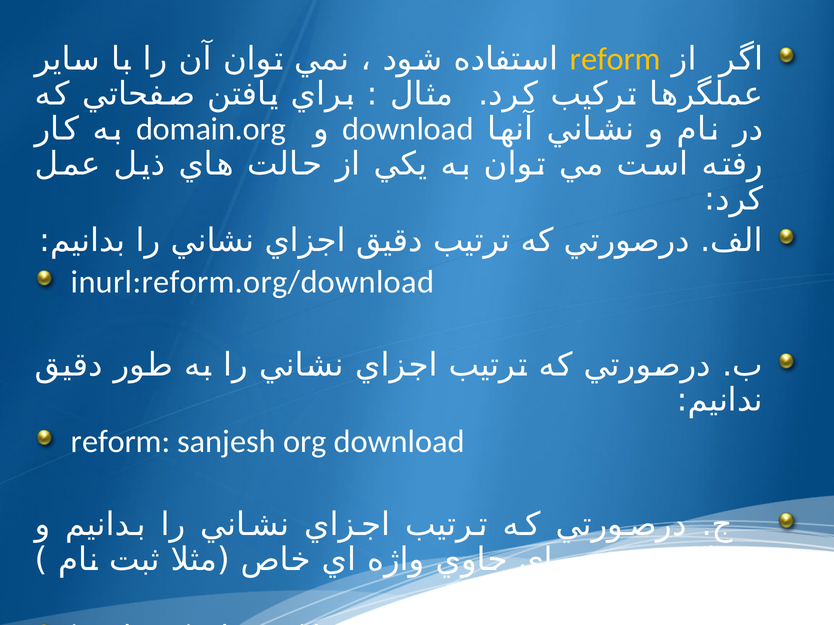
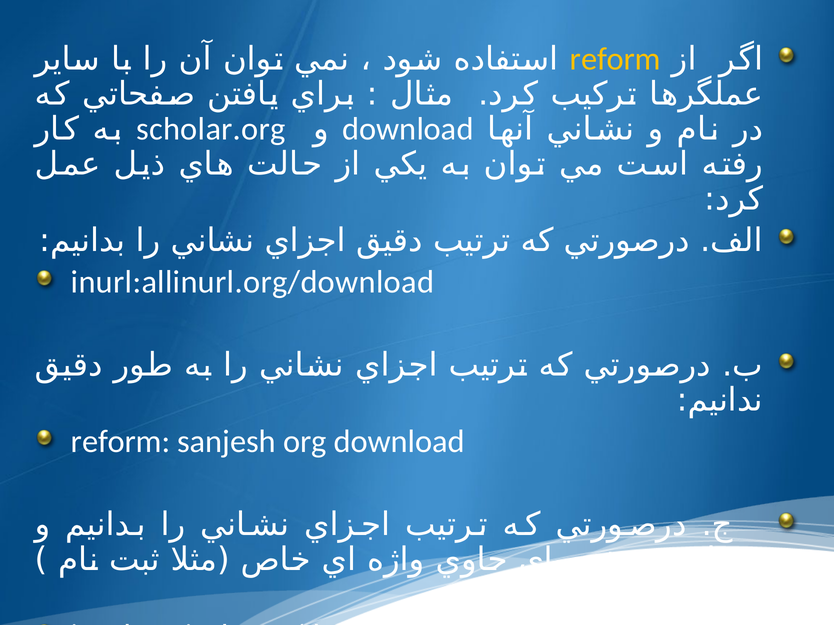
domain.org: domain.org -> scholar.org (211, 129)
inurl:reform.org/download: inurl:reform.org/download -> inurl:allinurl.org/download (252, 282)
